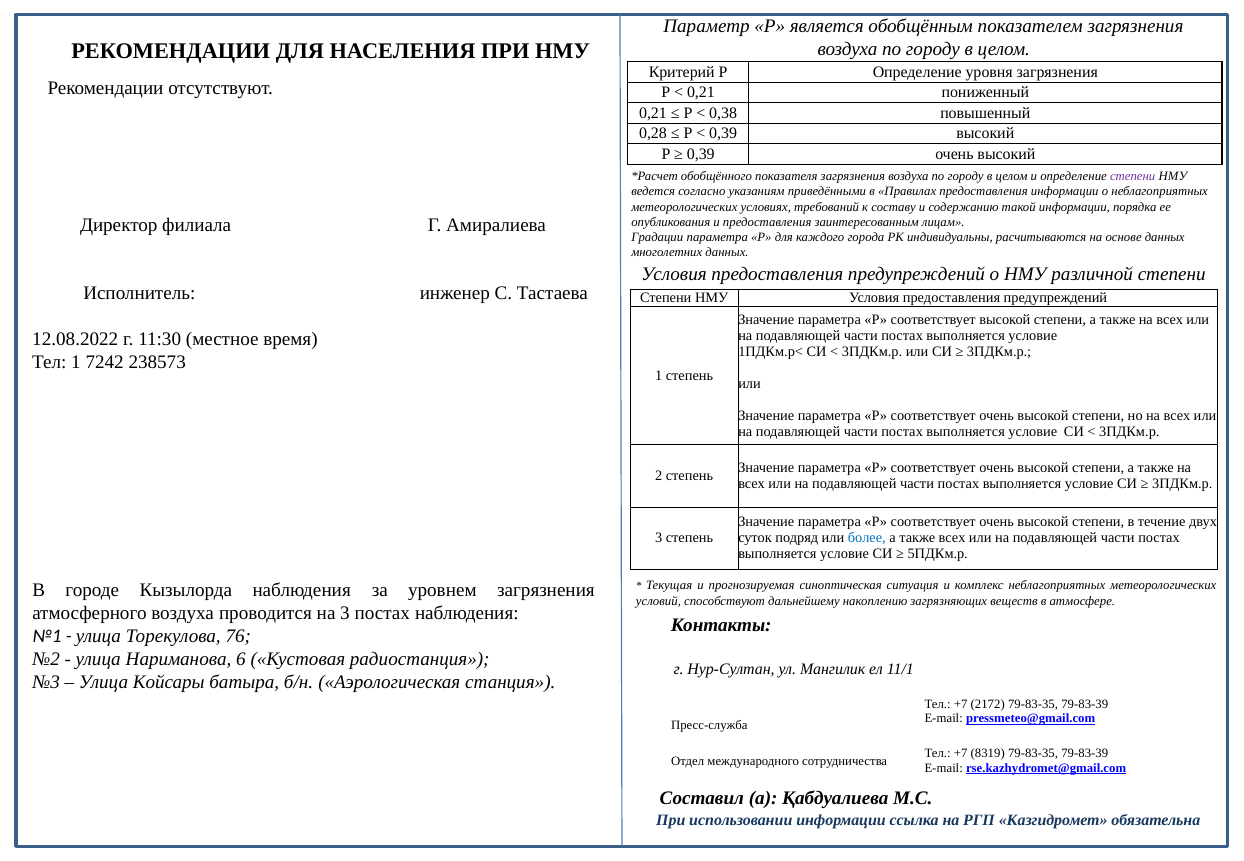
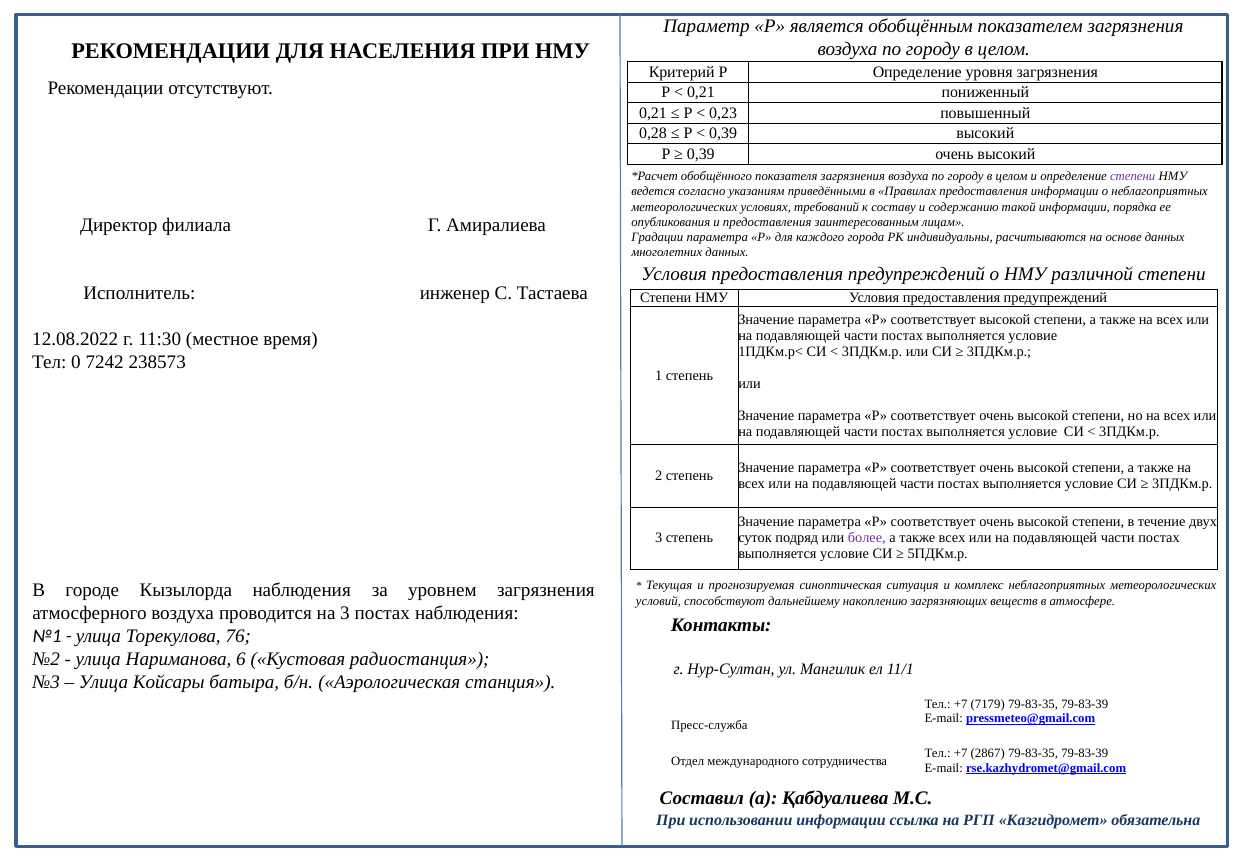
0,38: 0,38 -> 0,23 (723, 113)
Тел 1: 1 -> 0 (76, 363)
более colour: blue -> purple (867, 538)
2172: 2172 -> 7179 (988, 704)
8319: 8319 -> 2867 (988, 754)
